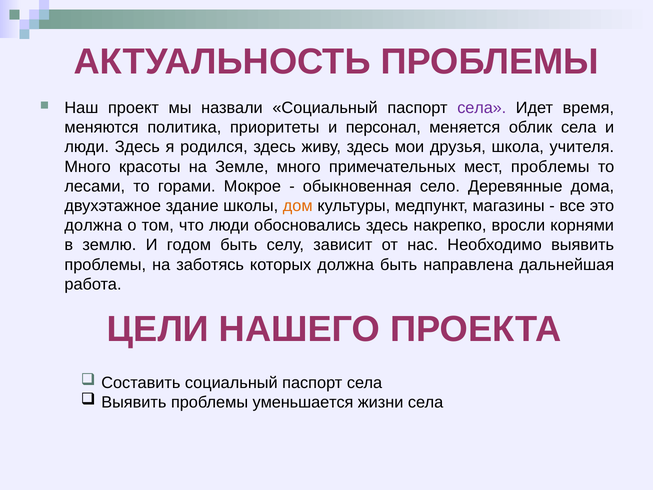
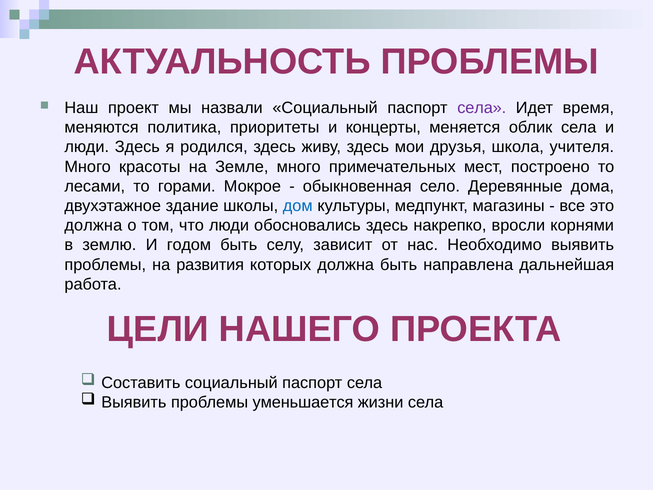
персонал: персонал -> концерты (383, 127)
мест проблемы: проблемы -> построено (550, 167)
дом colour: orange -> blue (298, 206)
заботясь: заботясь -> развития (210, 265)
